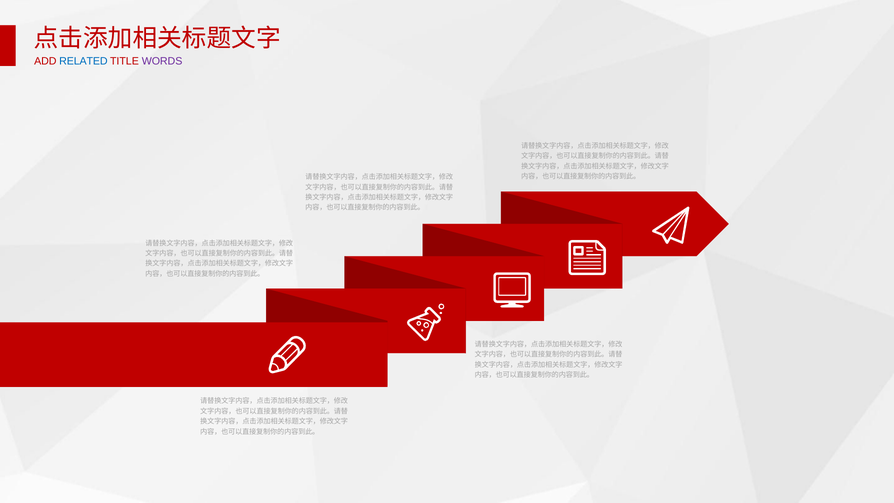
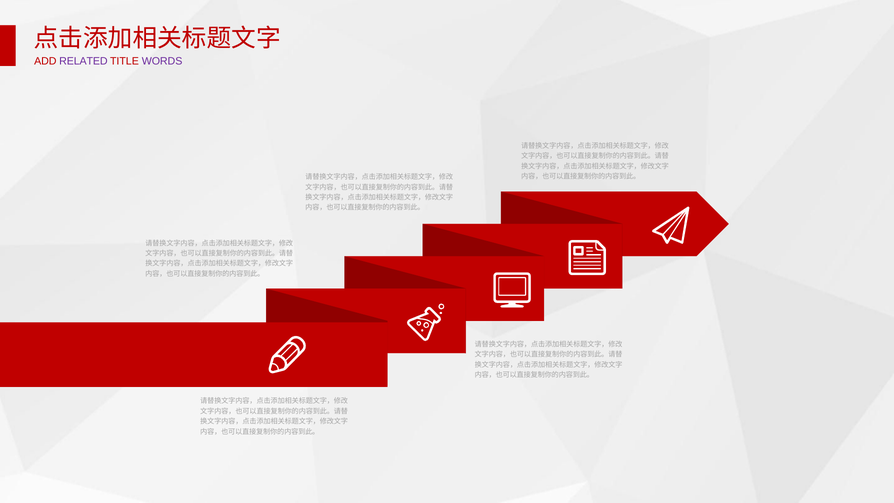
RELATED colour: blue -> purple (83, 61)
